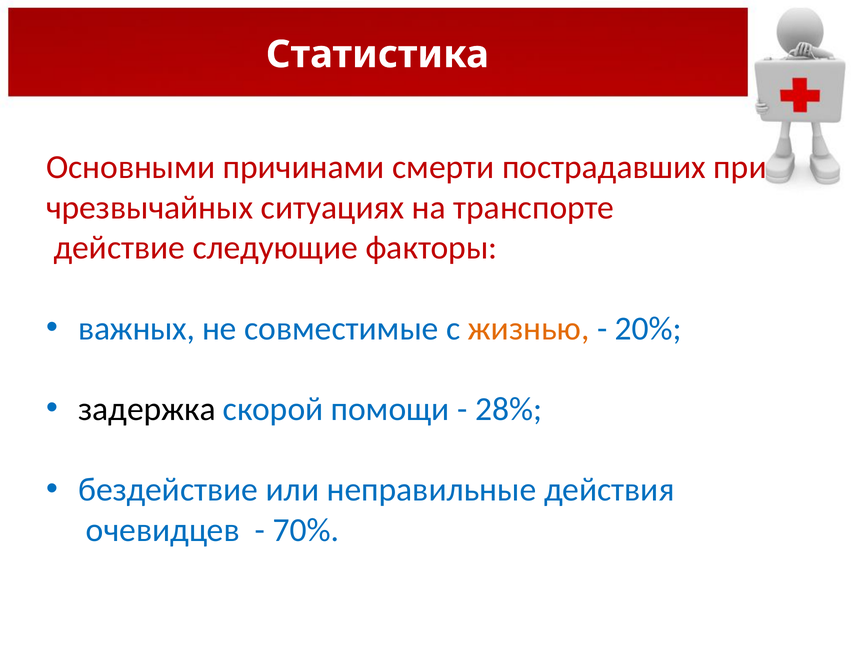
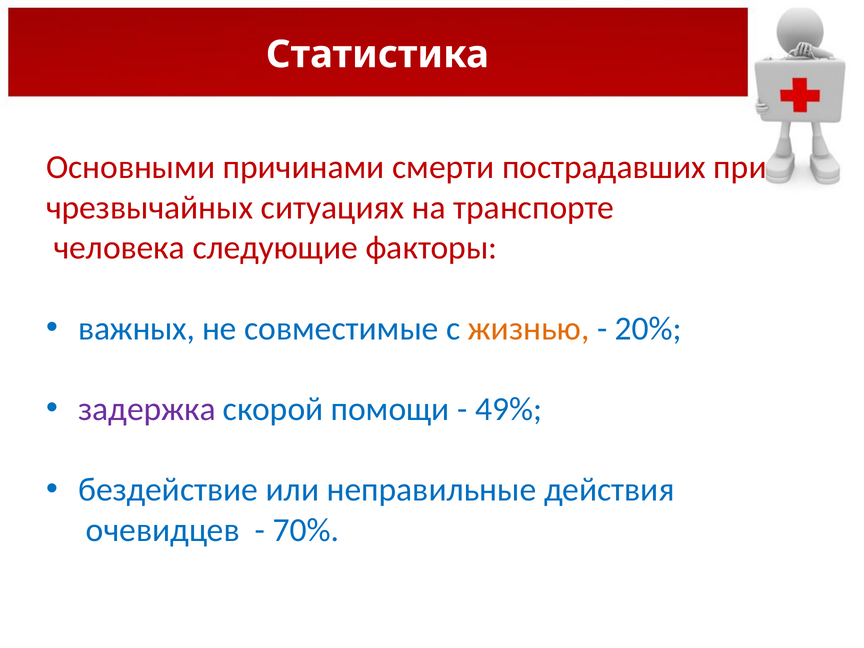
действие: действие -> человека (119, 248)
задержка colour: black -> purple (147, 409)
28%: 28% -> 49% (508, 409)
